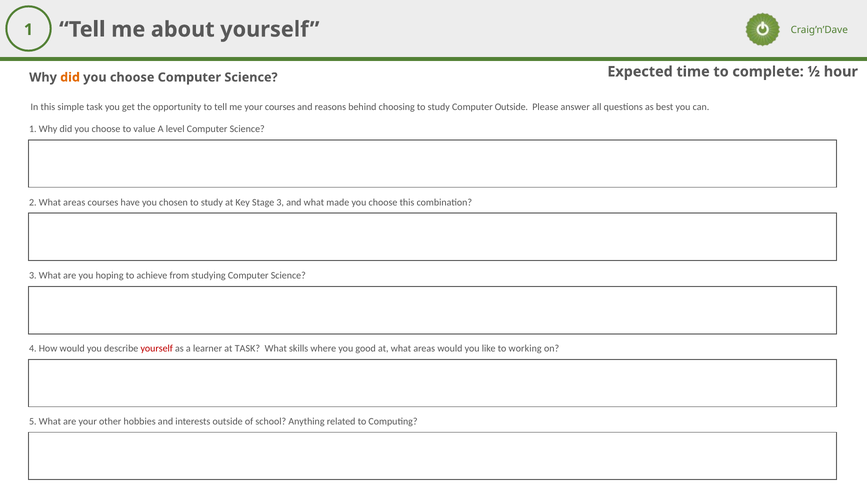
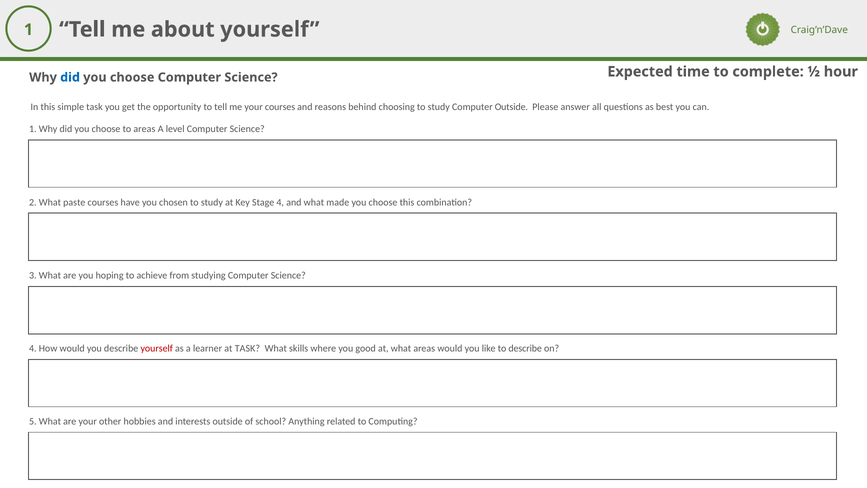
did colour: orange -> blue (70, 77)
to value: value -> areas (144, 129)
2 What areas: areas -> paste (74, 202)
Stage 3: 3 -> 4 (280, 202)
to working: working -> describe (525, 348)
